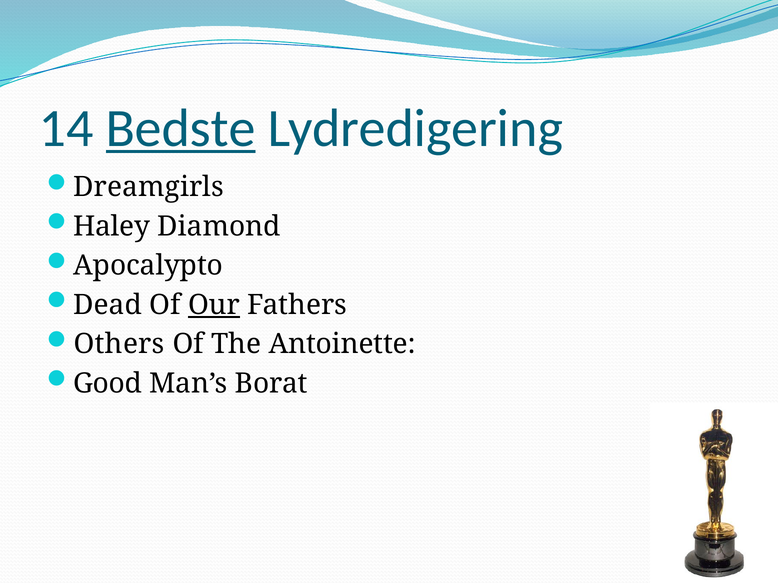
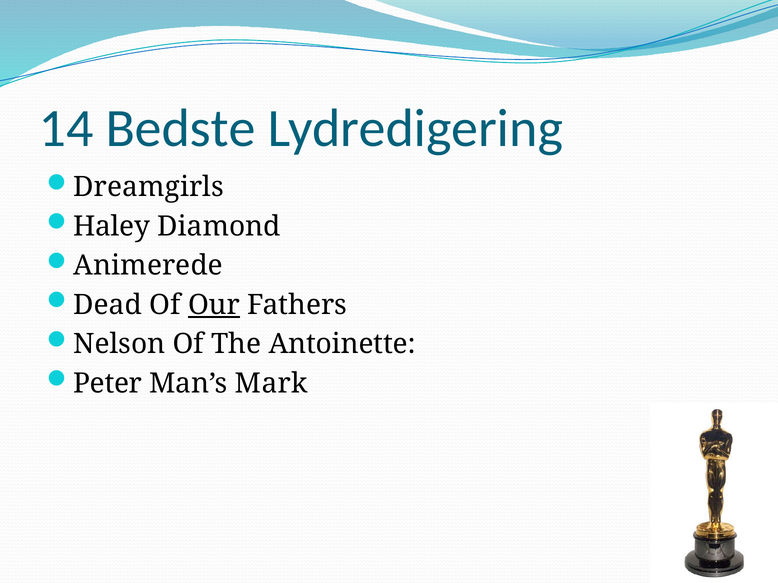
Bedste underline: present -> none (181, 128)
Apocalypto: Apocalypto -> Animerede (148, 266)
Others: Others -> Nelson (119, 345)
Good: Good -> Peter (108, 384)
Borat: Borat -> Mark (271, 384)
